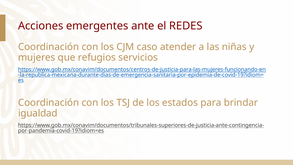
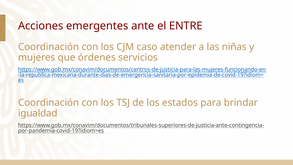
REDES: REDES -> ENTRE (186, 26)
refugios: refugios -> órdenes (97, 57)
